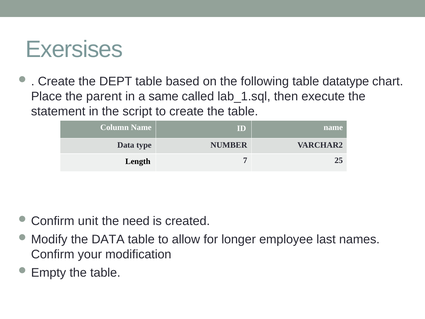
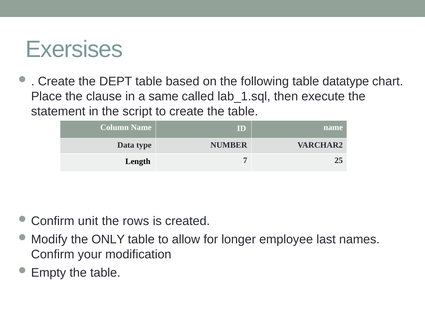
parent: parent -> clause (104, 96)
need: need -> rows (136, 221)
the DATA: DATA -> ONLY (108, 239)
